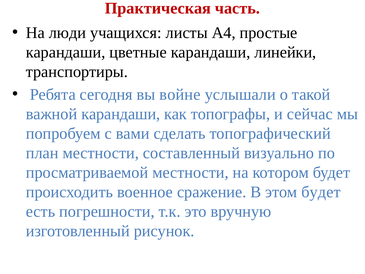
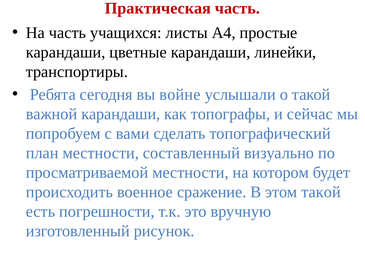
На люди: люди -> часть (67, 33)
этом будет: будет -> такой (321, 192)
